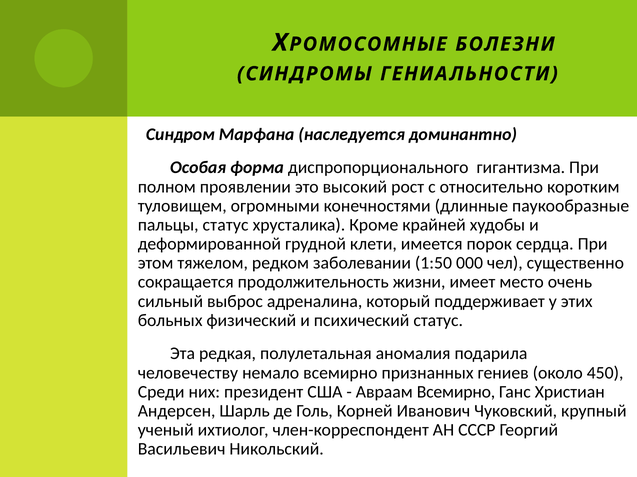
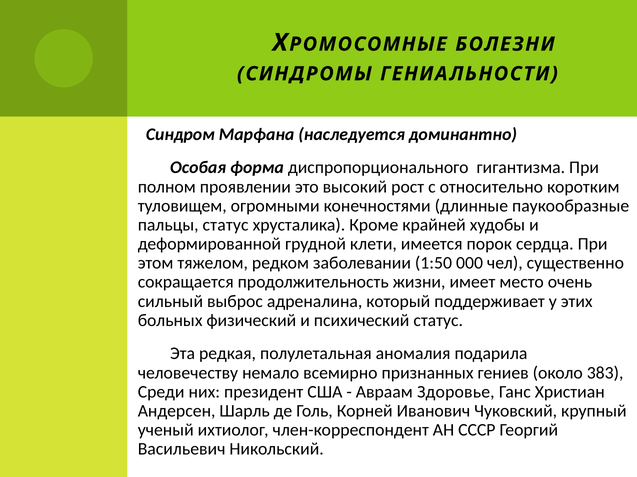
450: 450 -> 383 (605, 373)
Авраам Всемирно: Всемирно -> Здоровье (456, 392)
